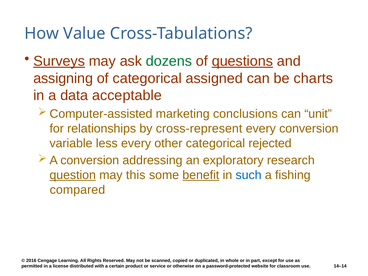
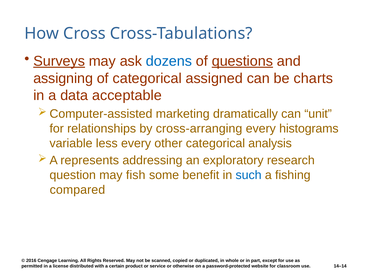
Value: Value -> Cross (84, 33)
dozens colour: green -> blue (169, 61)
conclusions: conclusions -> dramatically (245, 114)
cross-represent: cross-represent -> cross-arranging (199, 128)
every conversion: conversion -> histograms (309, 128)
rejected: rejected -> analysis (270, 143)
conversion: conversion -> represents (90, 160)
question underline: present -> none (73, 175)
this: this -> fish (136, 175)
benefit underline: present -> none (201, 175)
